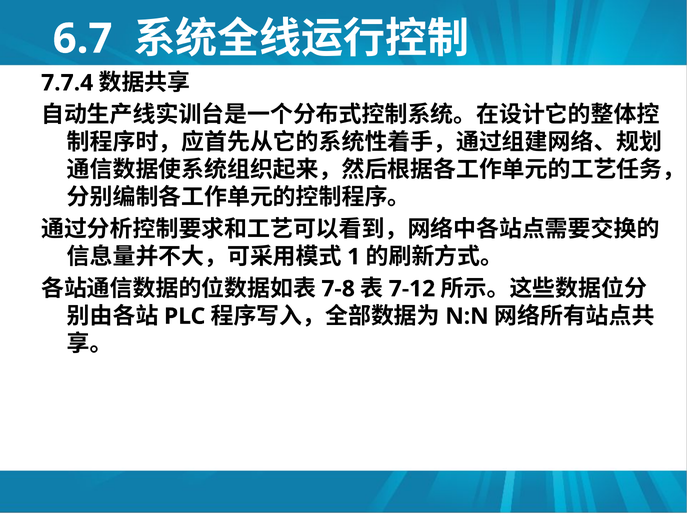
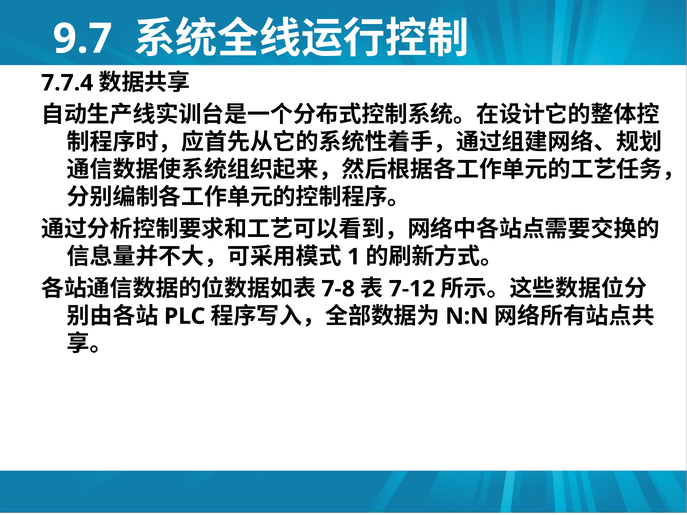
6.7: 6.7 -> 9.7 (83, 39)
